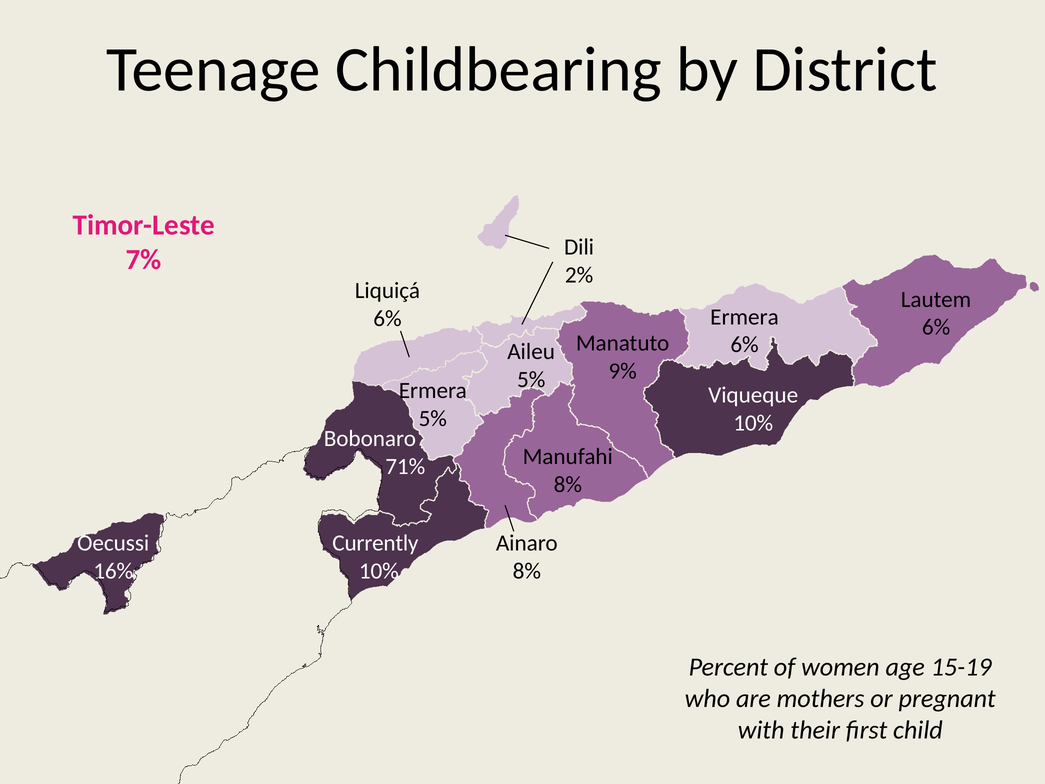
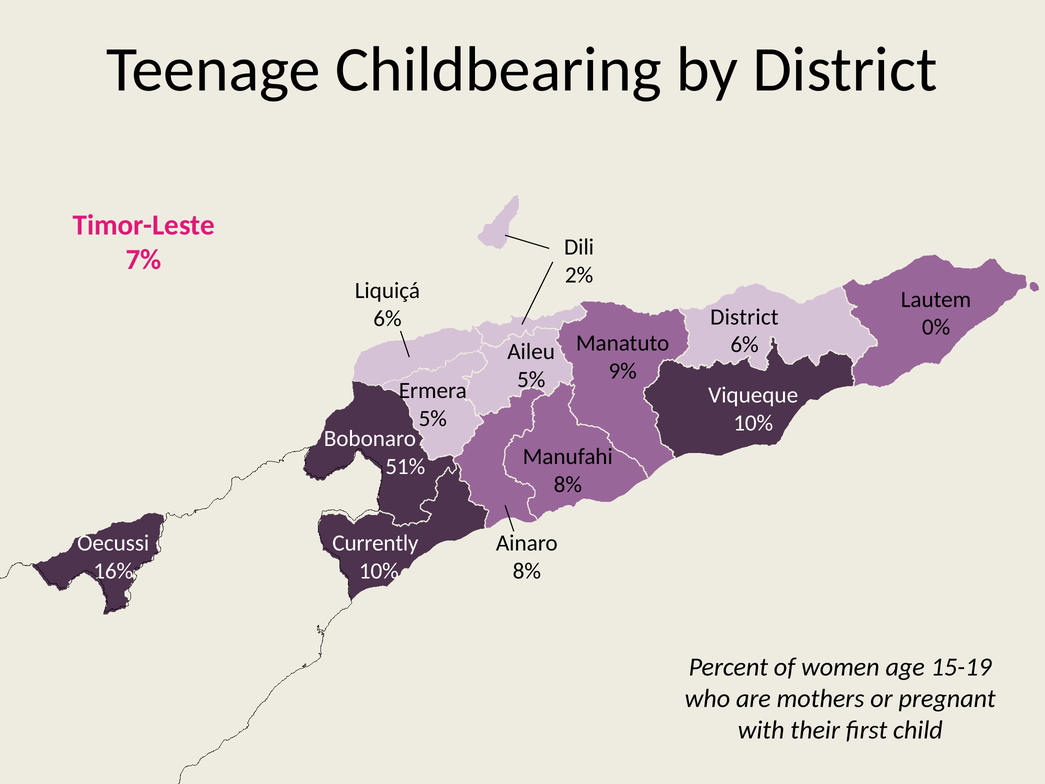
Ermera: Ermera -> District (744, 317)
6%: 6% -> 0% (936, 327)
71%: 71% -> 51% (405, 467)
